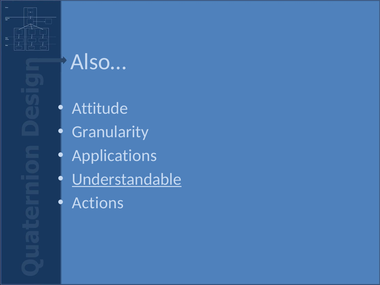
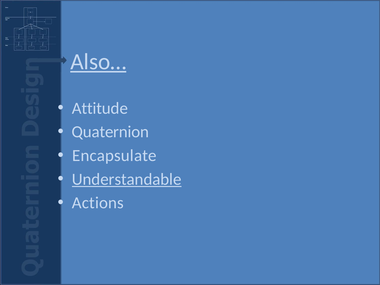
Also… underline: none -> present (98, 62)
Granularity: Granularity -> Quaternion (110, 132)
Applications: Applications -> Encapsulate (114, 156)
